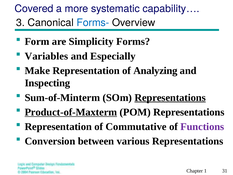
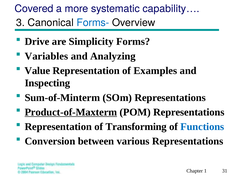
Form: Form -> Drive (37, 42)
Especially: Especially -> Analyzing (113, 56)
Make: Make -> Value (37, 71)
Analyzing: Analyzing -> Examples (155, 71)
Representations underline: present -> none (170, 97)
Commutative: Commutative -> Transforming (136, 126)
Functions colour: purple -> blue (202, 126)
